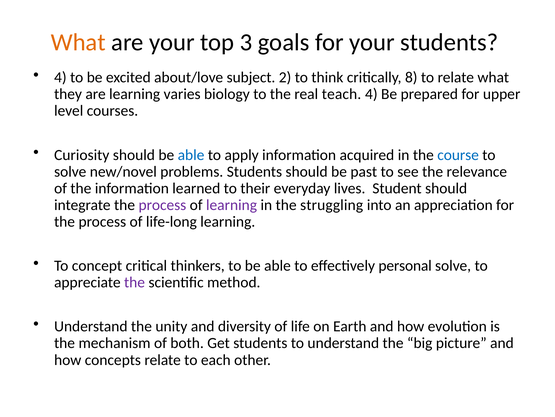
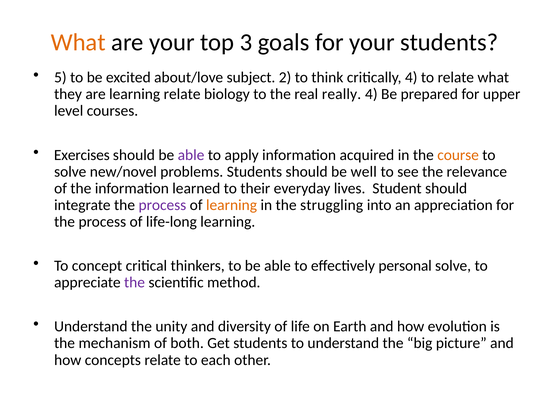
4: 4 -> 5 (60, 77)
critically 8: 8 -> 4 (411, 77)
learning varies: varies -> relate (182, 94)
teach: teach -> really (342, 94)
Curiosity: Curiosity -> Exercises (82, 155)
able colour: blue -> purple (191, 155)
course colour: blue -> orange (458, 155)
past: past -> well (364, 171)
learning colour: purple -> orange (232, 205)
